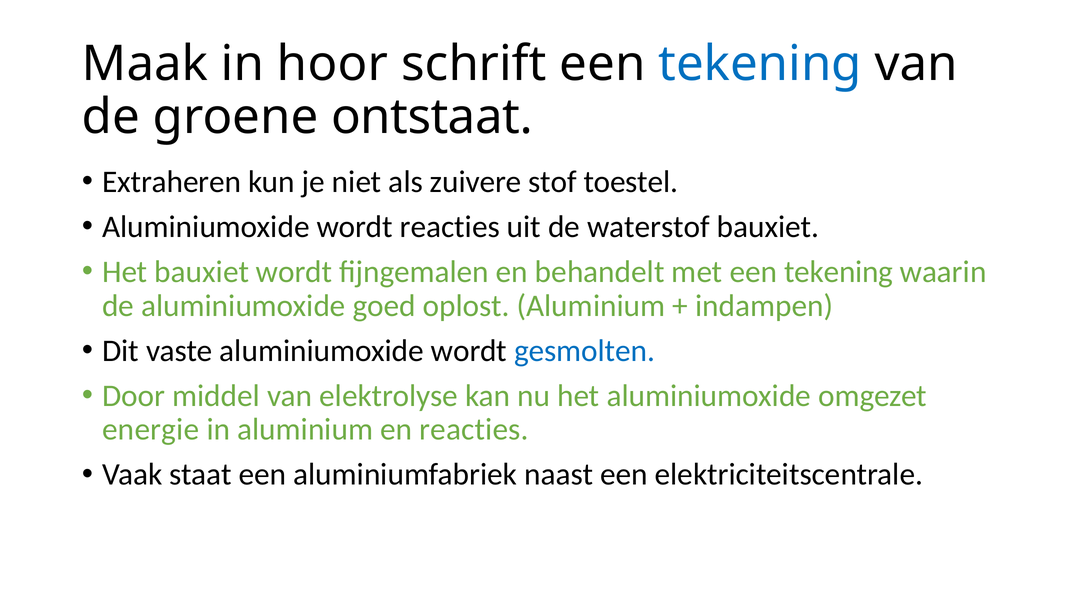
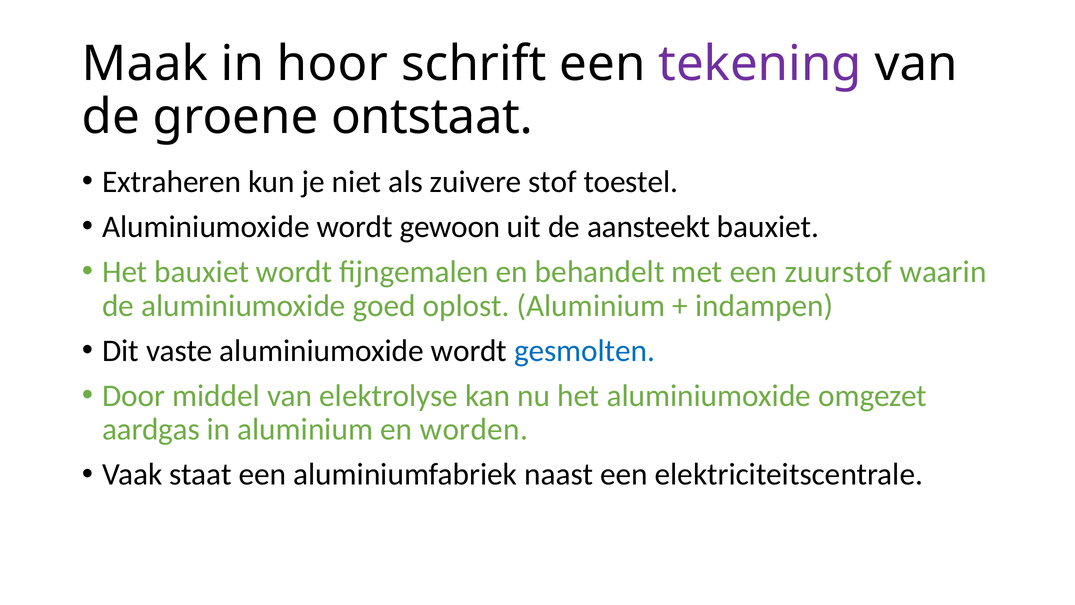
tekening colour: blue -> purple (760, 64)
wordt reacties: reacties -> gewoon (450, 227)
waterstof: waterstof -> aansteekt (649, 227)
met een tekening: tekening -> zuurstof (838, 272)
energie: energie -> aardgas (151, 429)
en reacties: reacties -> worden (474, 429)
